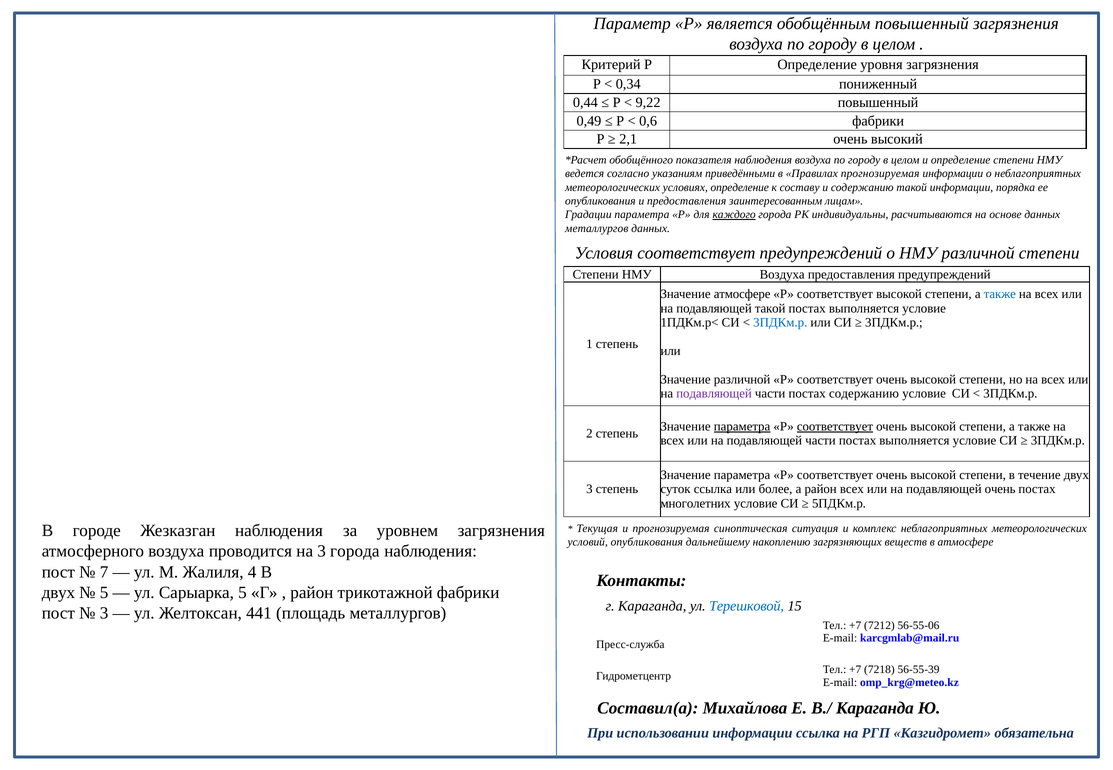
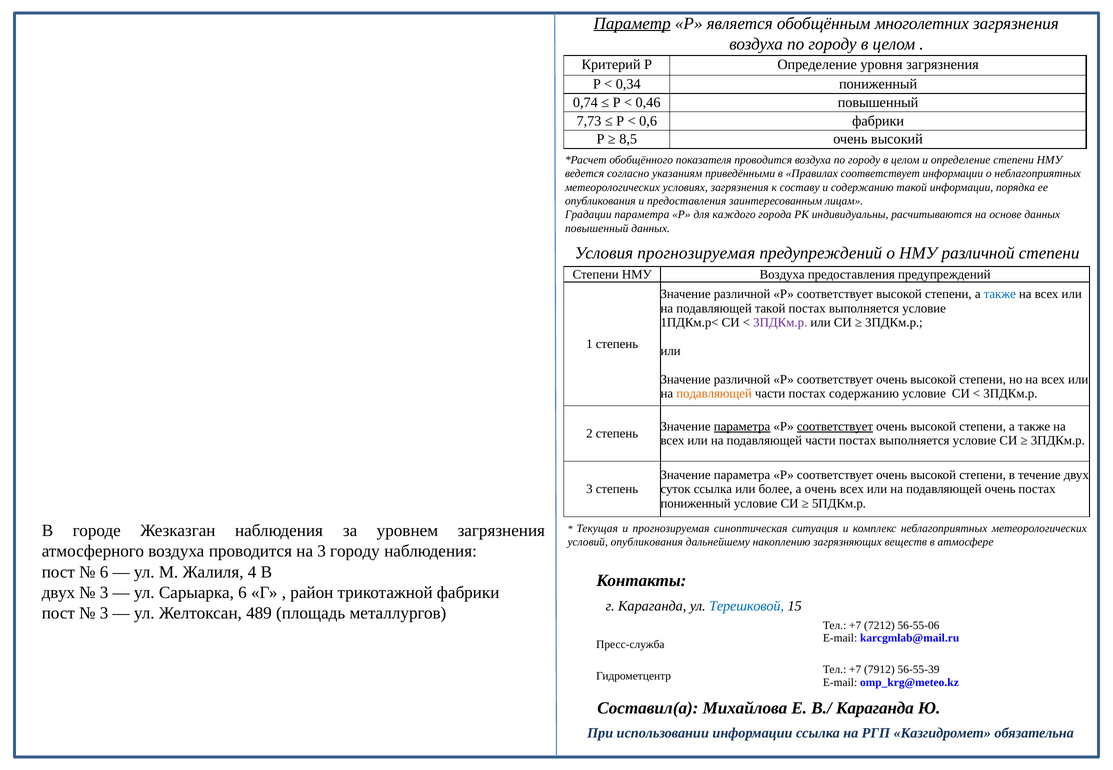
Параметр underline: none -> present (632, 23)
обобщённым повышенный: повышенный -> многолетних (922, 23)
0,44: 0,44 -> 0,74 (585, 103)
9,22: 9,22 -> 0,46 (648, 103)
0,49: 0,49 -> 7,73 (589, 121)
2,1: 2,1 -> 8,5 (628, 139)
показателя наблюдения: наблюдения -> проводится (763, 160)
Правилах прогнозируемая: прогнозируемая -> соответствует (880, 174)
условиях определение: определение -> загрязнения (740, 187)
каждого underline: present -> none (734, 215)
металлургов: металлургов -> повышенный (597, 228)
Условия соответствует: соответствует -> прогнозируемая (696, 253)
атмосфере: атмосфере -> различной (742, 294)
3ПДКм.р colour: blue -> purple (780, 323)
подавляющей colour: purple -> orange (714, 394)
а район: район -> очень (821, 489)
многолетних: многолетних -> пониженный (696, 504)
3 города: города -> городу (355, 552)
7: 7 -> 6 (104, 572)
5: 5 -> 3 (104, 593)
Сарыарка 5: 5 -> 6 (243, 593)
441: 441 -> 489 (259, 613)
7218: 7218 -> 7912 (879, 670)
